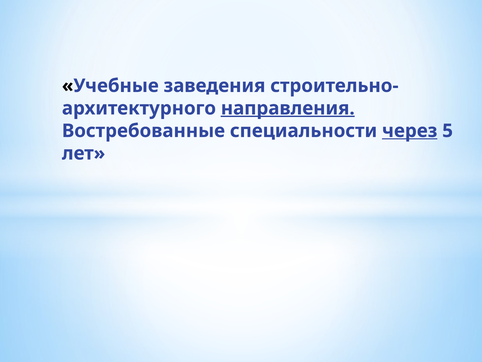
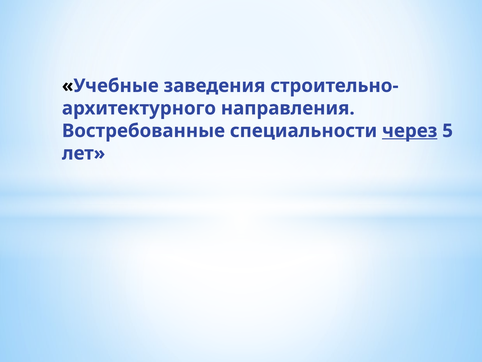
направления underline: present -> none (288, 108)
